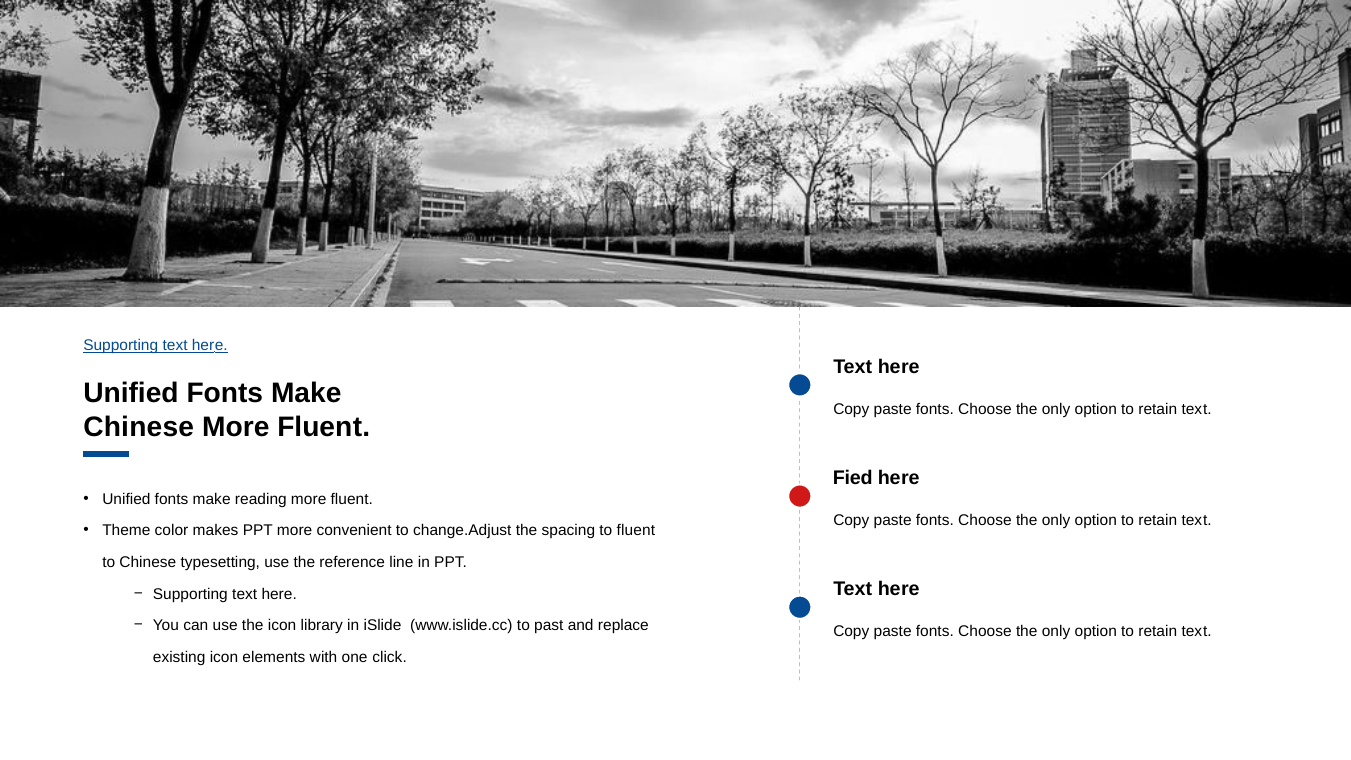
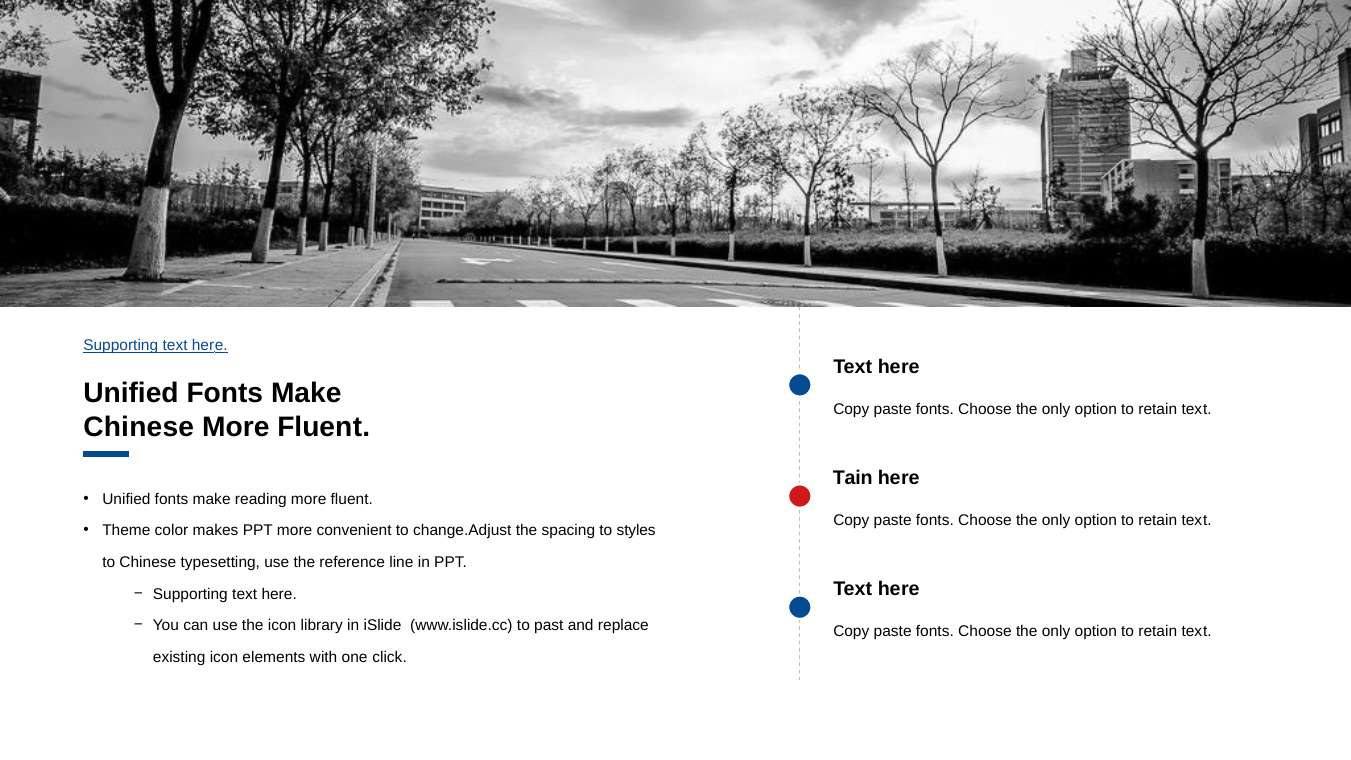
Fied: Fied -> Tain (853, 478)
to fluent: fluent -> styles (636, 531)
